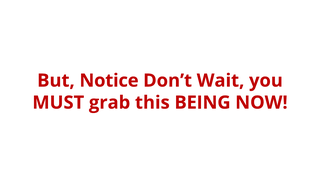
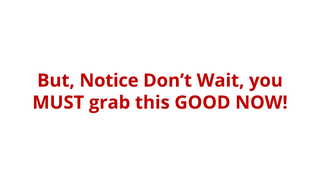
BEING: BEING -> GOOD (202, 103)
